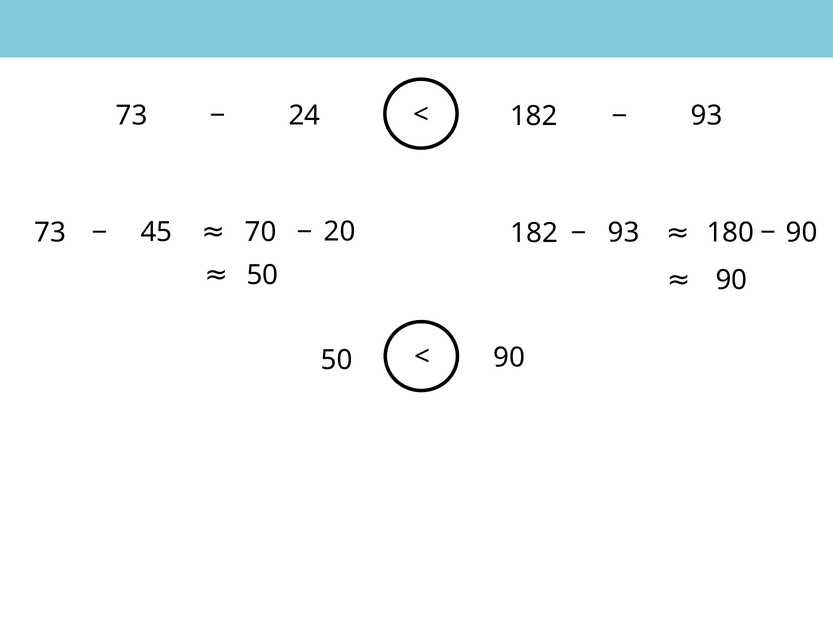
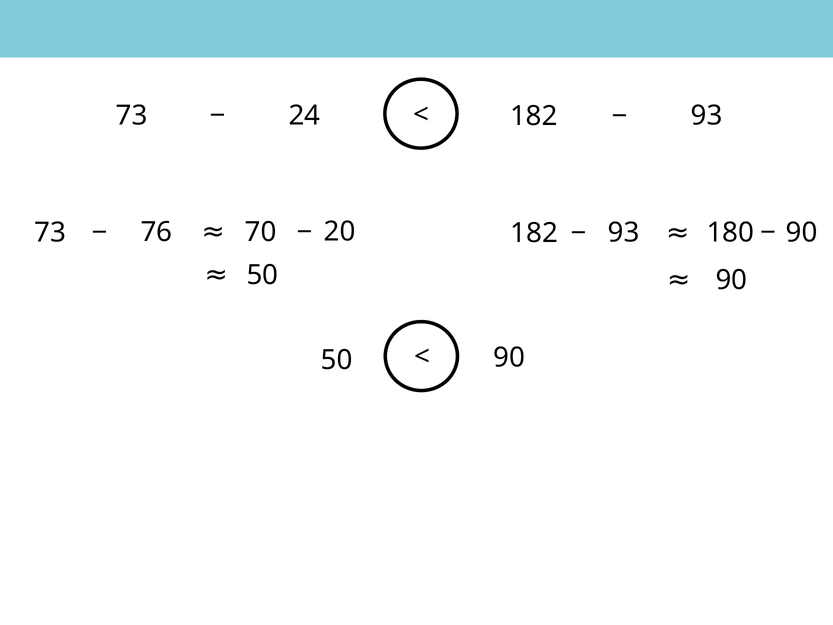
45: 45 -> 76 (157, 232)
